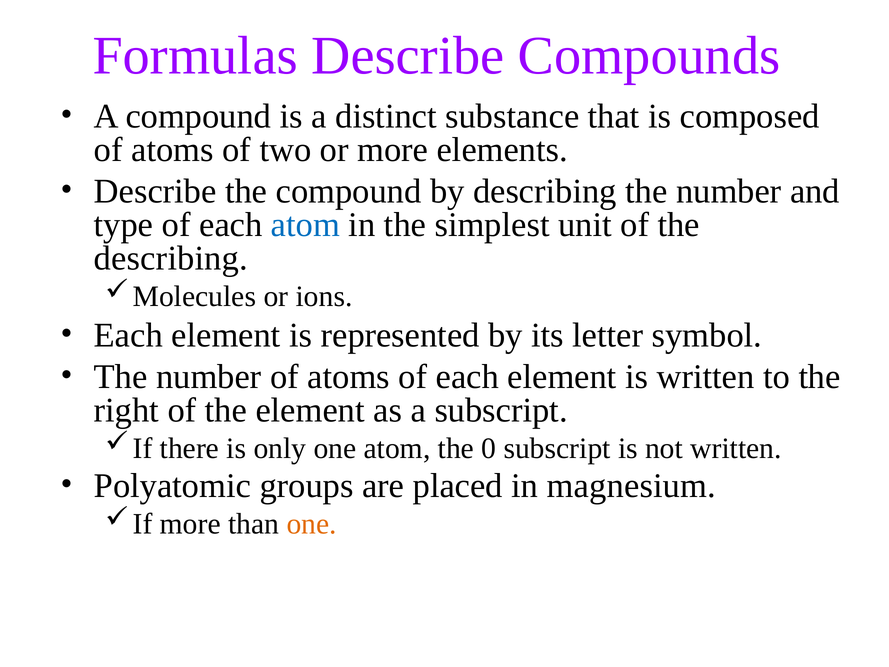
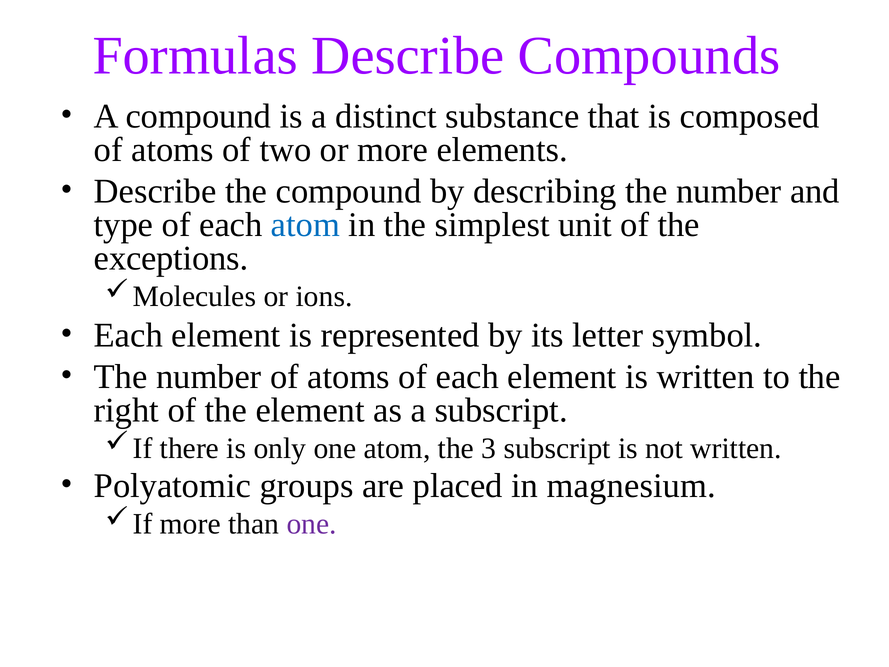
describing: describing -> exceptions (171, 258)
0: 0 -> 3 (489, 448)
one colour: orange -> purple (312, 524)
